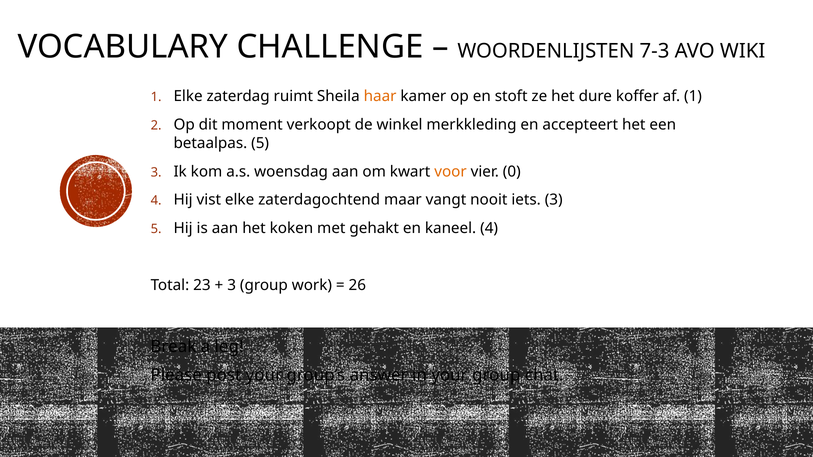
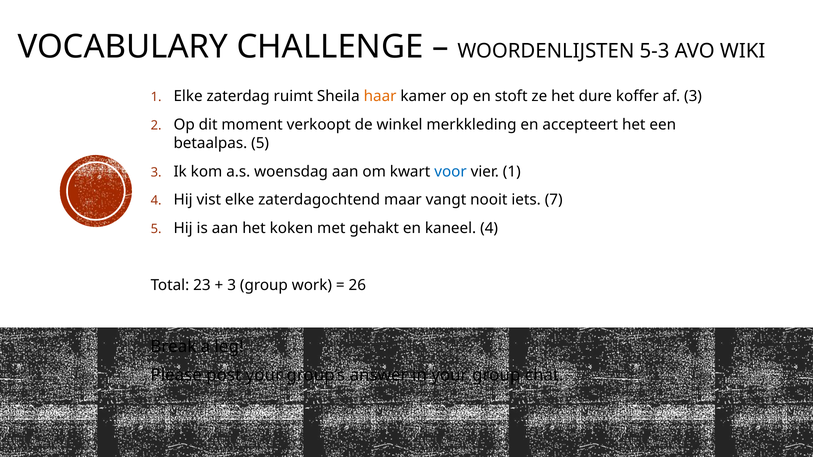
7-3: 7-3 -> 5-3 (655, 51)
af 1: 1 -> 3 (693, 96)
voor colour: orange -> blue (451, 172)
vier 0: 0 -> 1 (512, 172)
iets 3: 3 -> 7 (554, 200)
